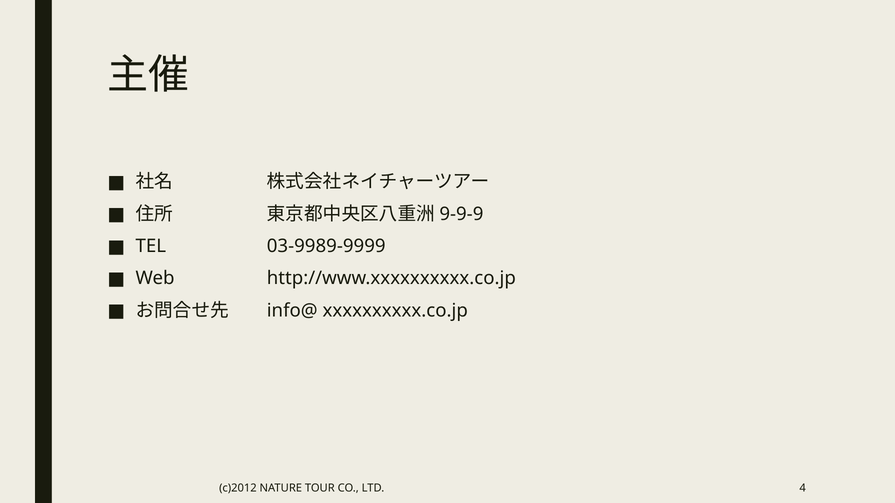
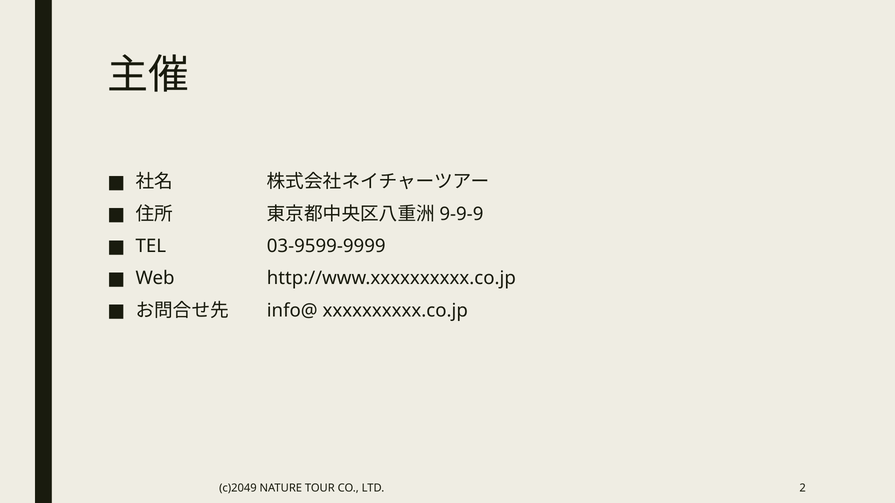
03-9989-9999: 03-9989-9999 -> 03-9599-9999 (326, 246)
c)2012: c)2012 -> c)2049 (238, 488)
4: 4 -> 2 (803, 488)
